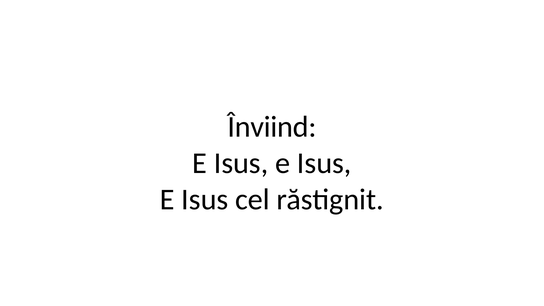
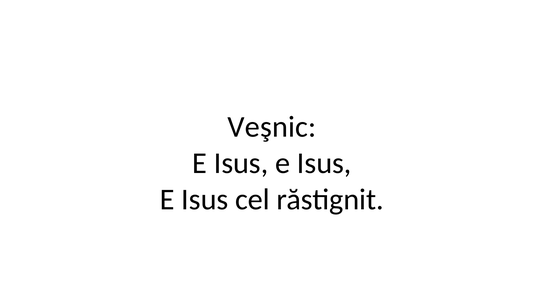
Înviind: Înviind -> Veşnic (272, 127)
